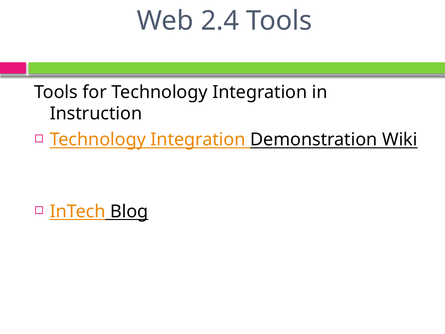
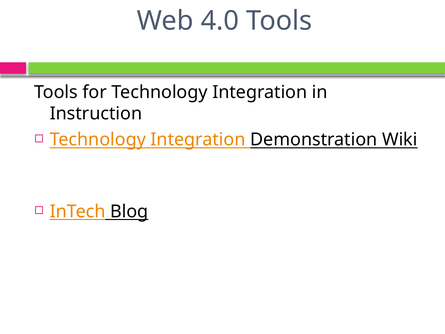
2.4: 2.4 -> 4.0 (220, 21)
